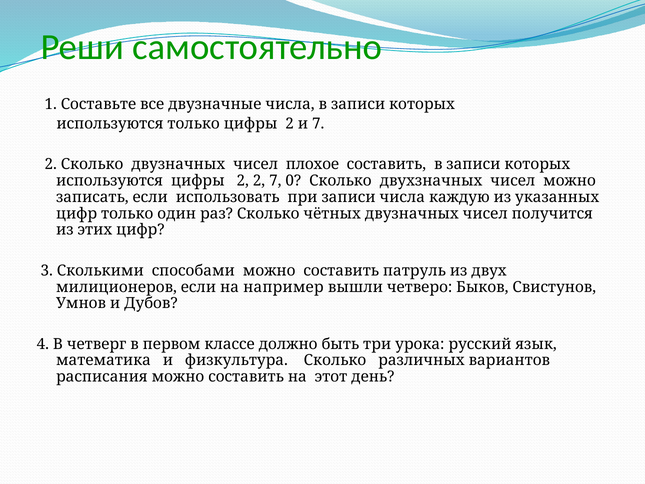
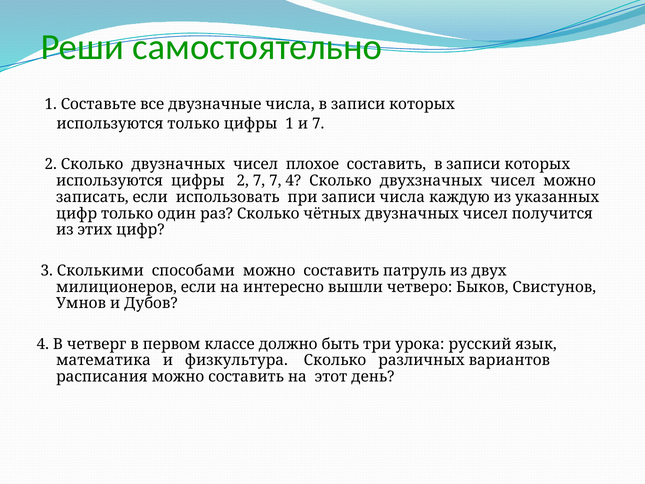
только цифры 2: 2 -> 1 (290, 123)
2 2: 2 -> 7 (259, 180)
7 0: 0 -> 4 (293, 180)
например: например -> интересно (283, 287)
